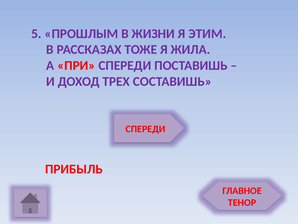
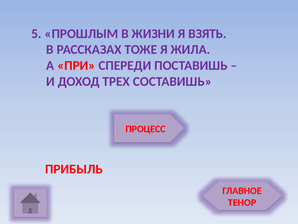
ЭТИМ: ЭТИМ -> ВЗЯТЬ (207, 34)
СПЕРЕДИ: СПЕРЕДИ -> ПРОЦЕСС (146, 129)
